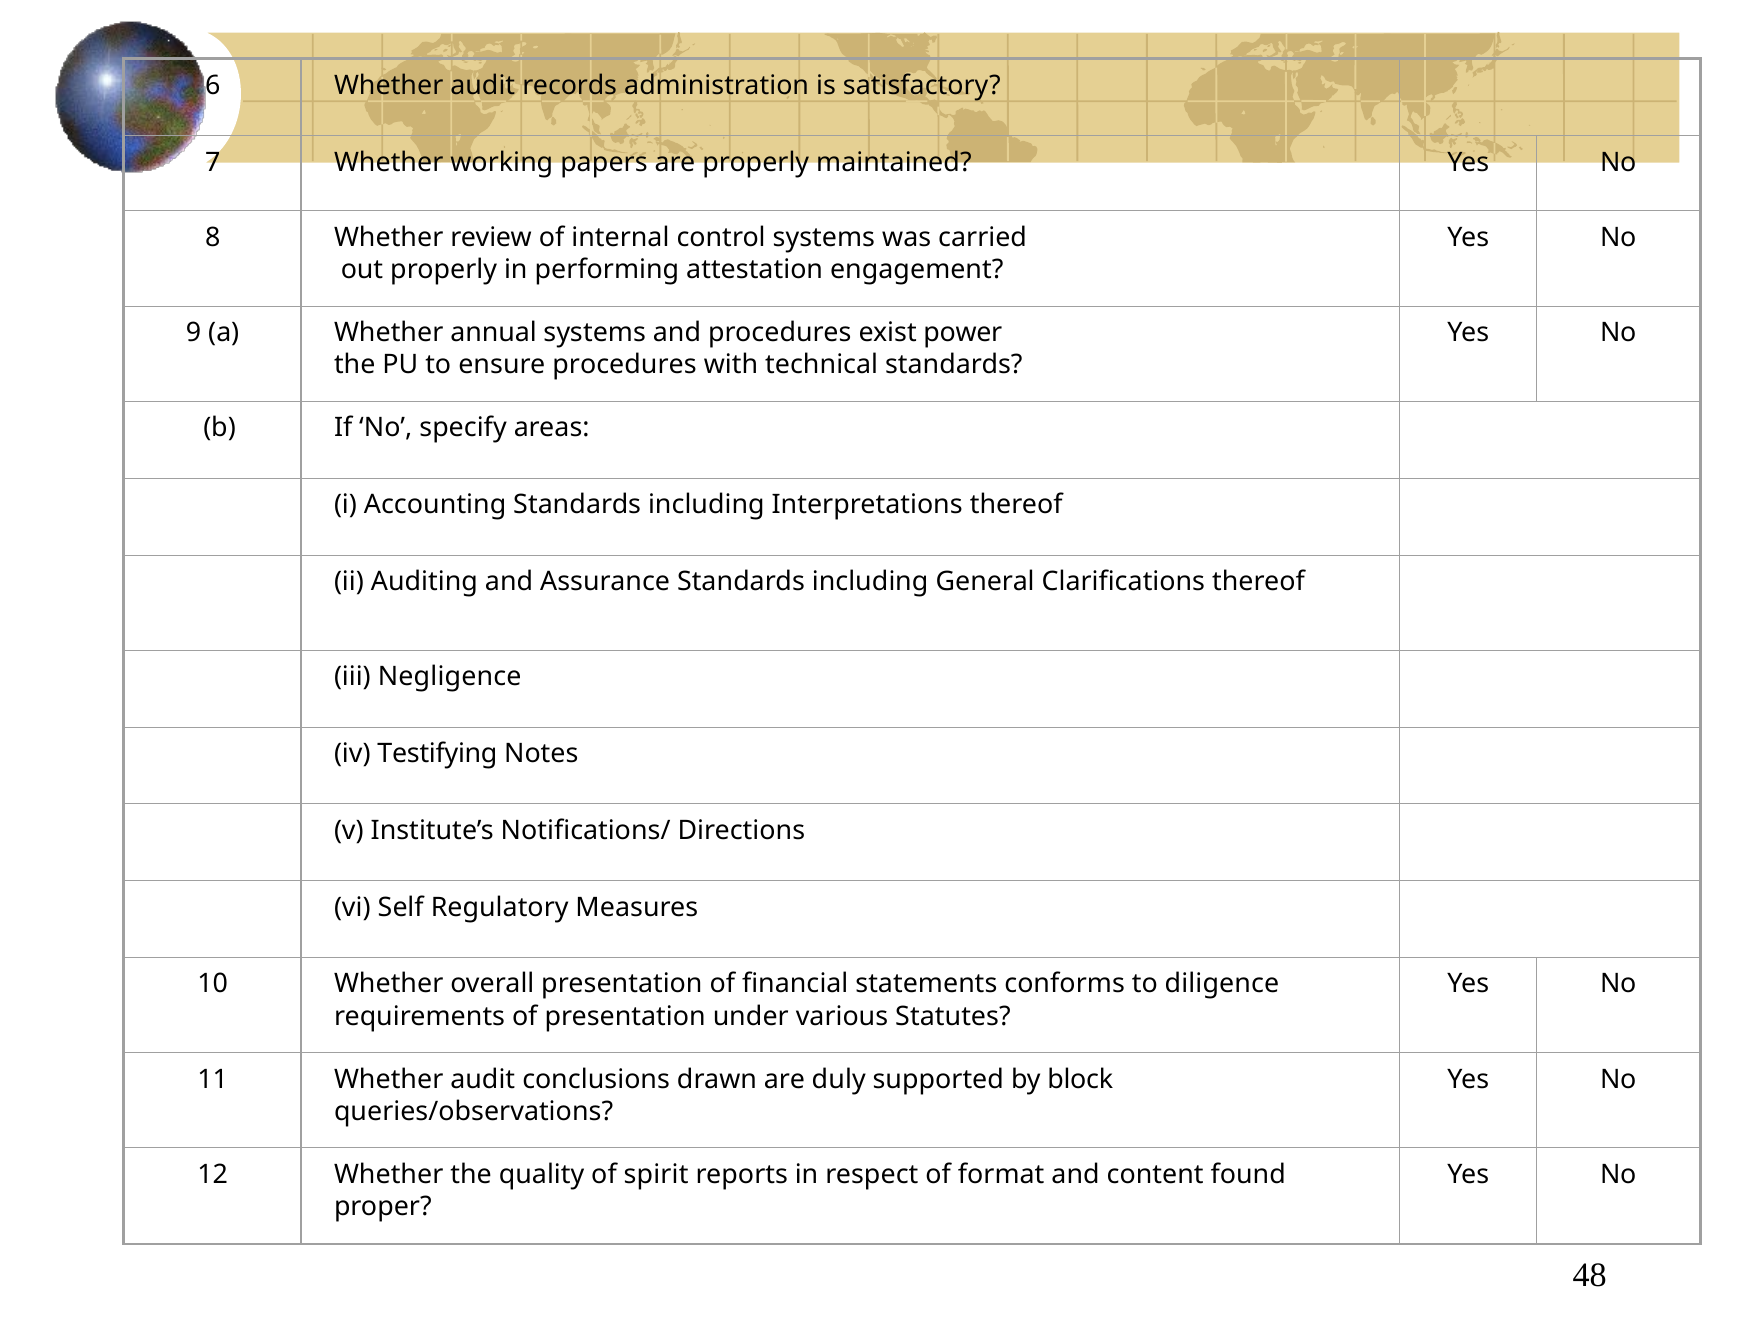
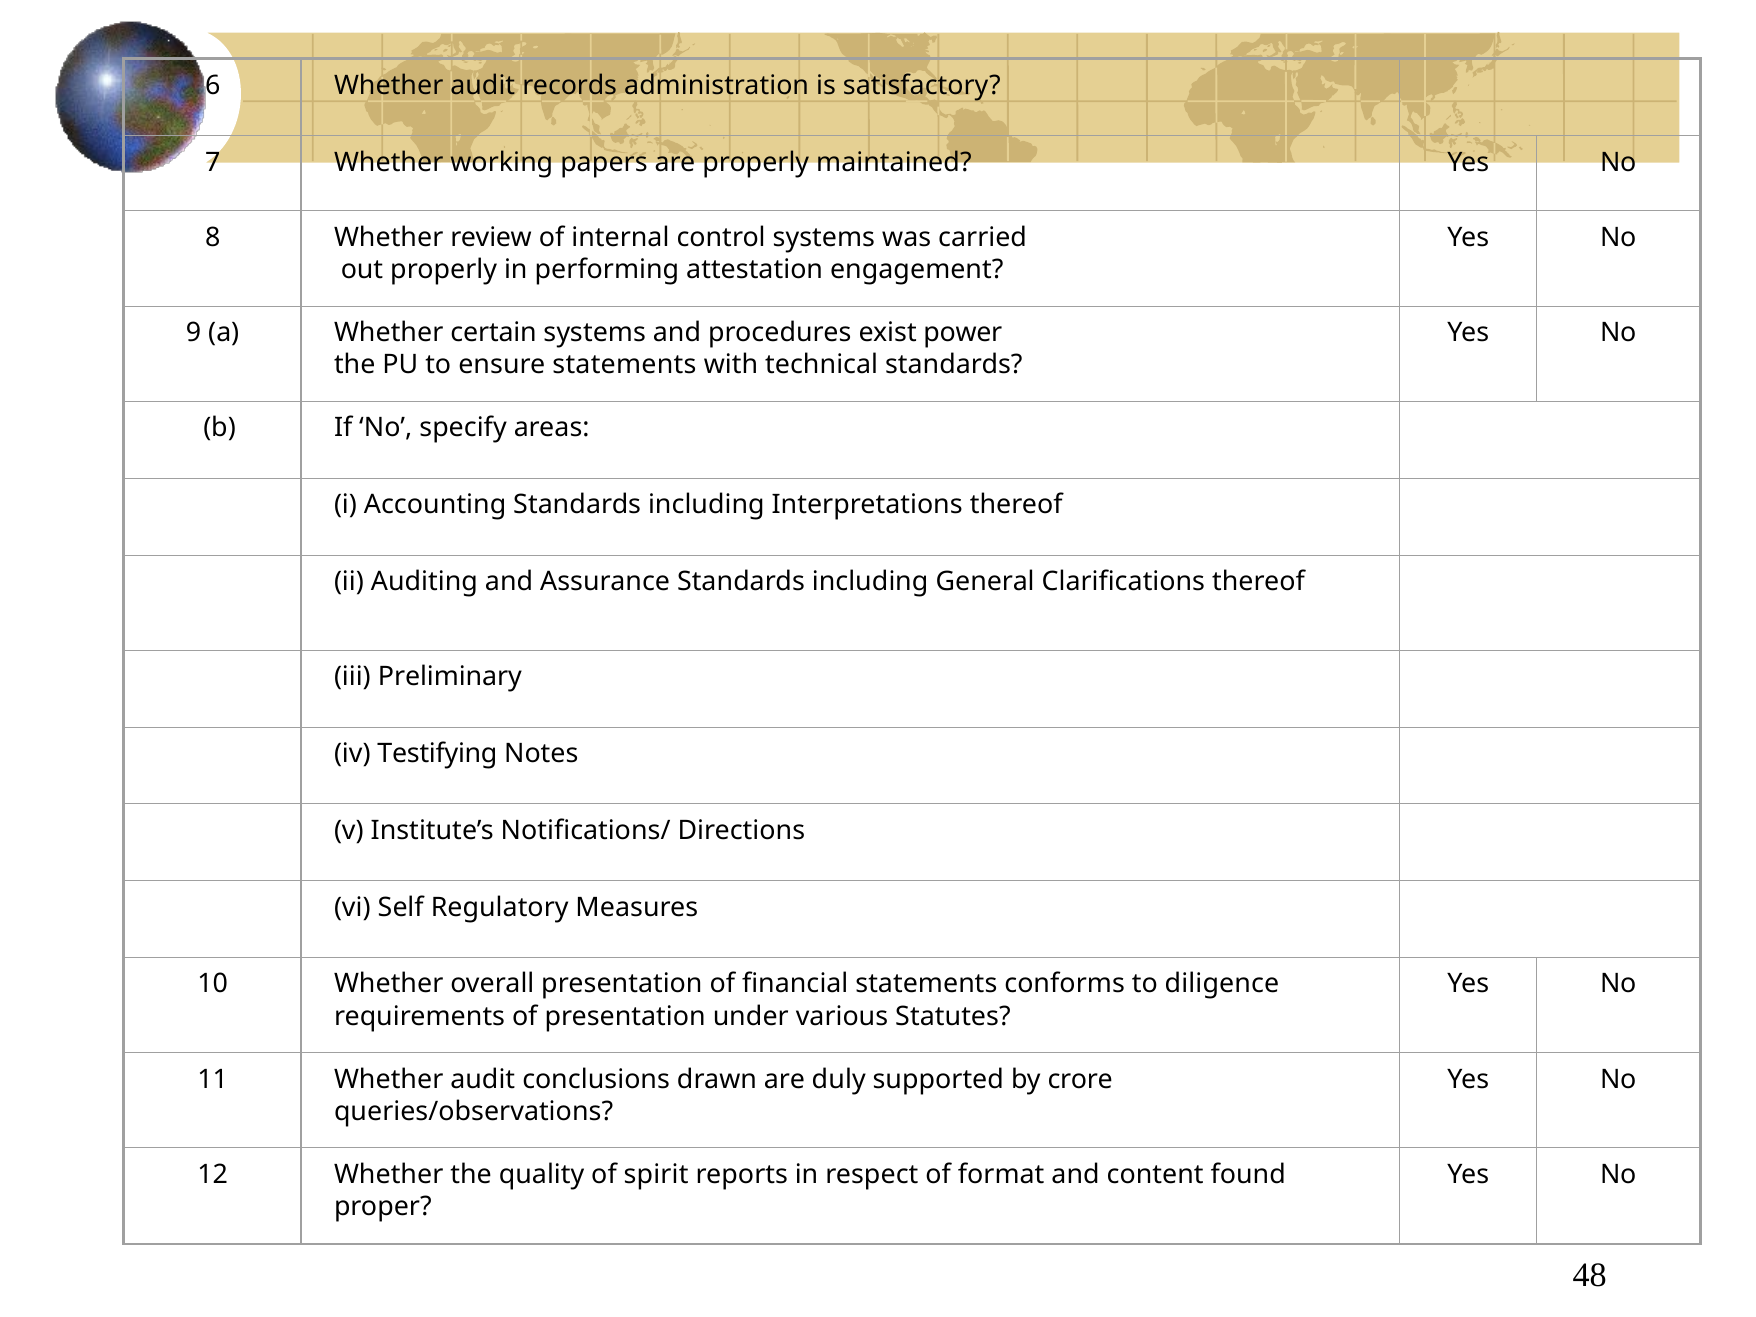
annual: annual -> certain (494, 333)
ensure procedures: procedures -> statements (624, 365)
Negligence: Negligence -> Preliminary (450, 677)
block: block -> crore (1080, 1079)
